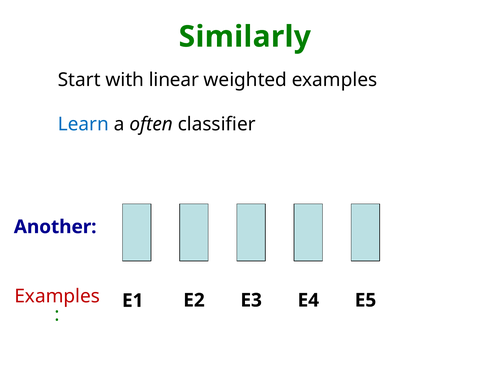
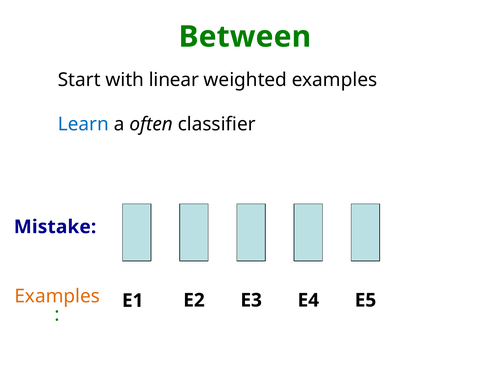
Similarly: Similarly -> Between (245, 37)
Another: Another -> Mistake (55, 227)
Examples colour: red -> orange (57, 297)
